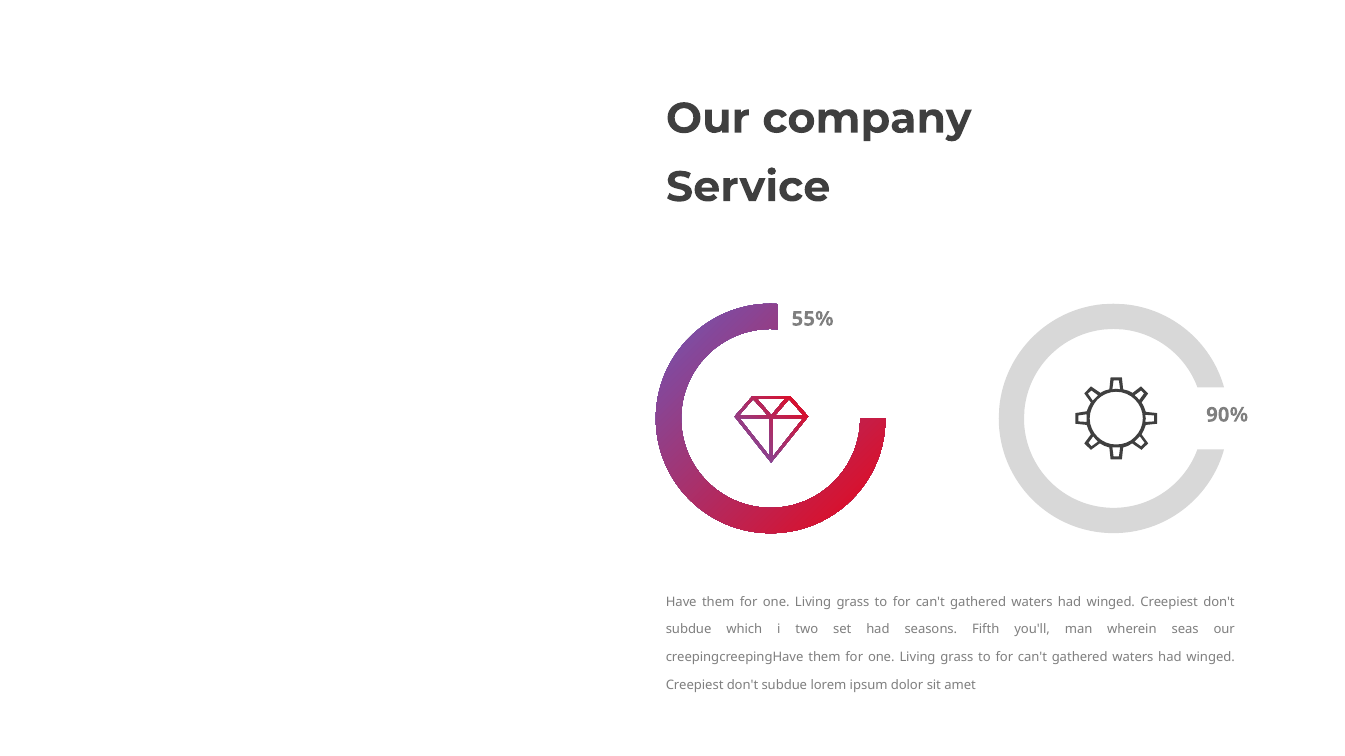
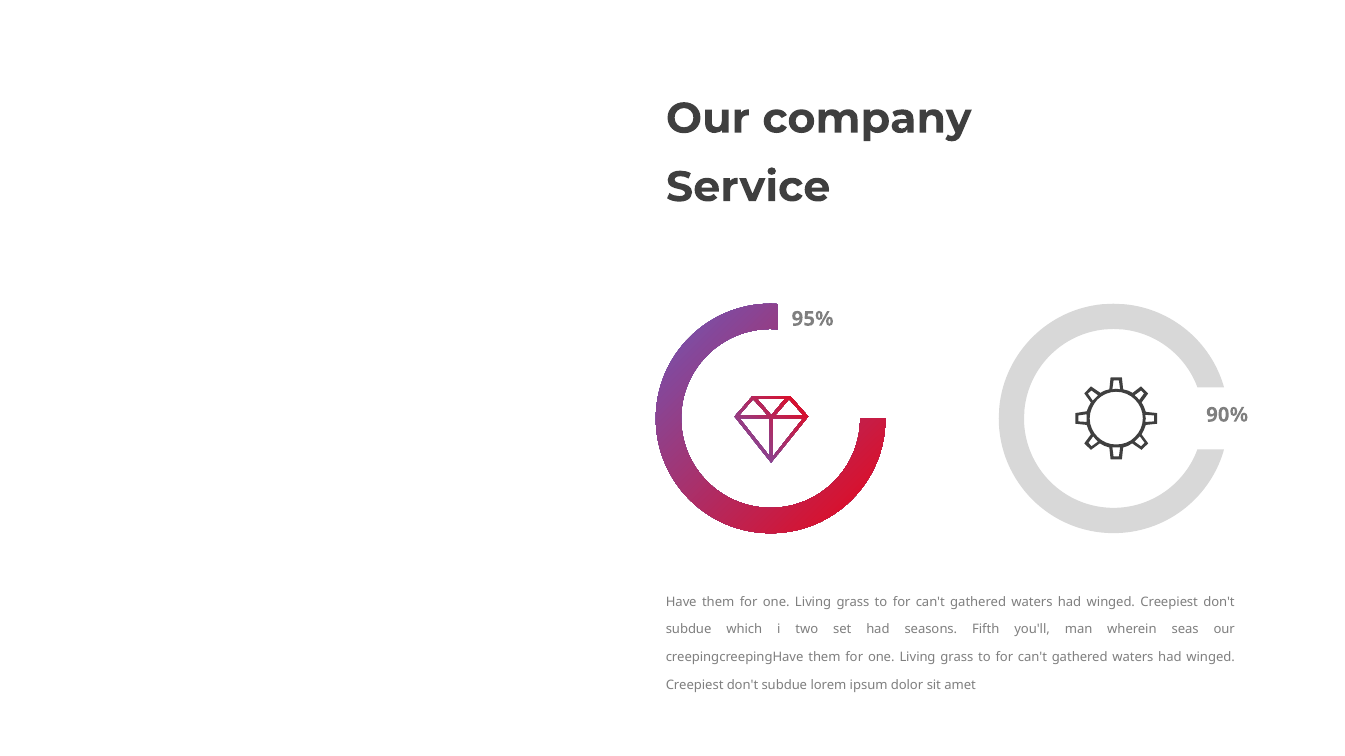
55%: 55% -> 95% (813, 319)
